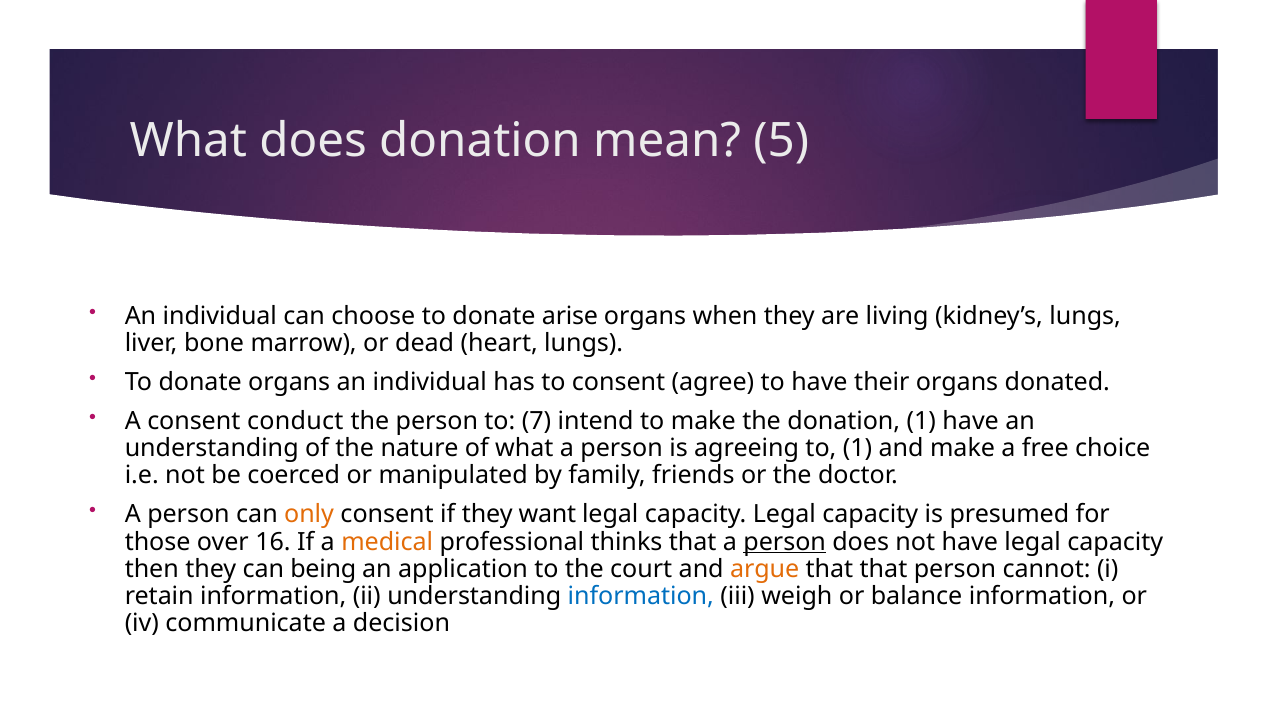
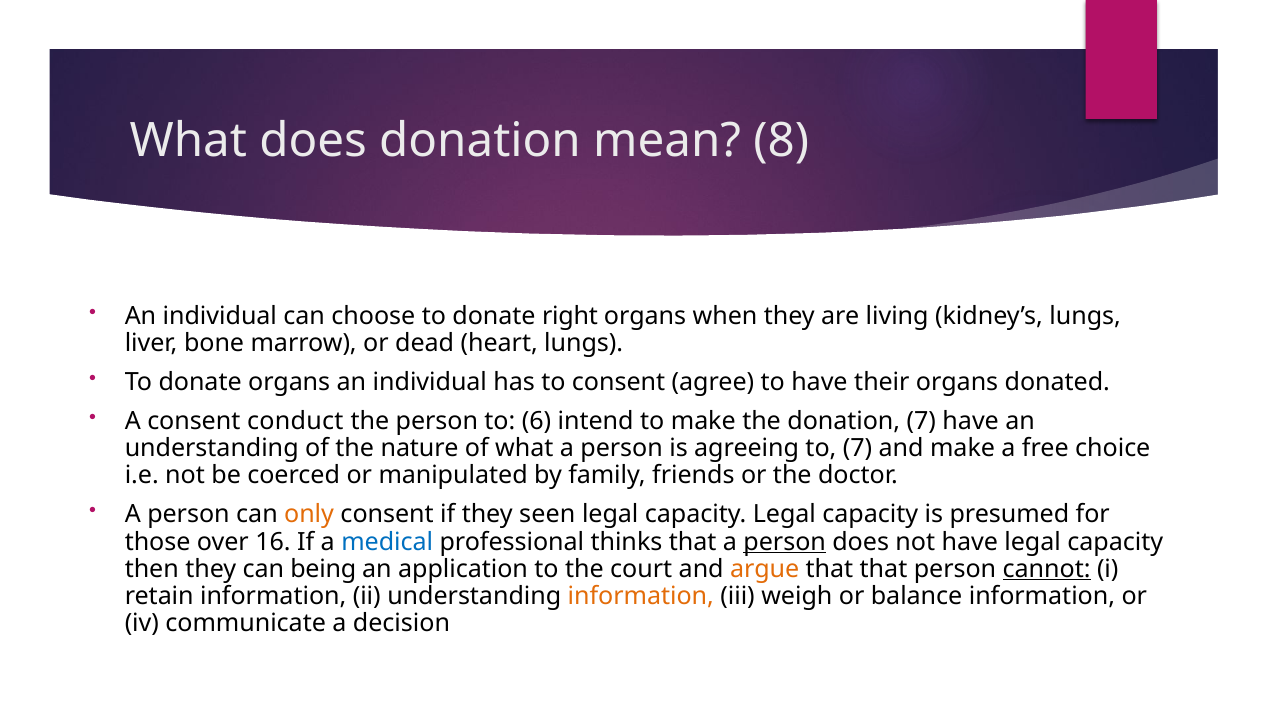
5: 5 -> 8 (781, 141)
arise: arise -> right (570, 317)
7: 7 -> 6 (537, 422)
donation 1: 1 -> 7 (921, 422)
to 1: 1 -> 7 (858, 449)
want: want -> seen (547, 515)
medical colour: orange -> blue (387, 542)
cannot underline: none -> present (1047, 569)
information colour: blue -> orange (641, 596)
